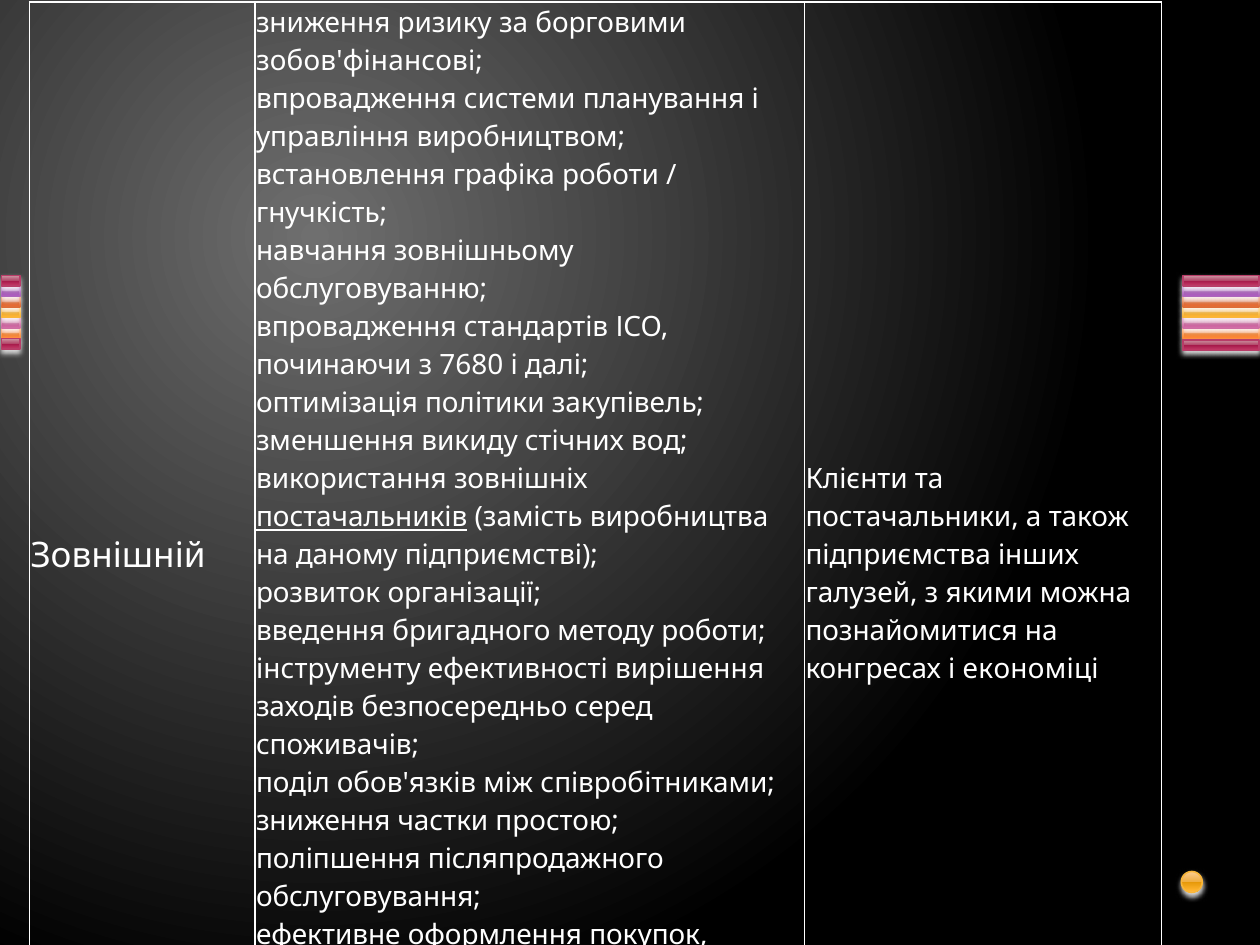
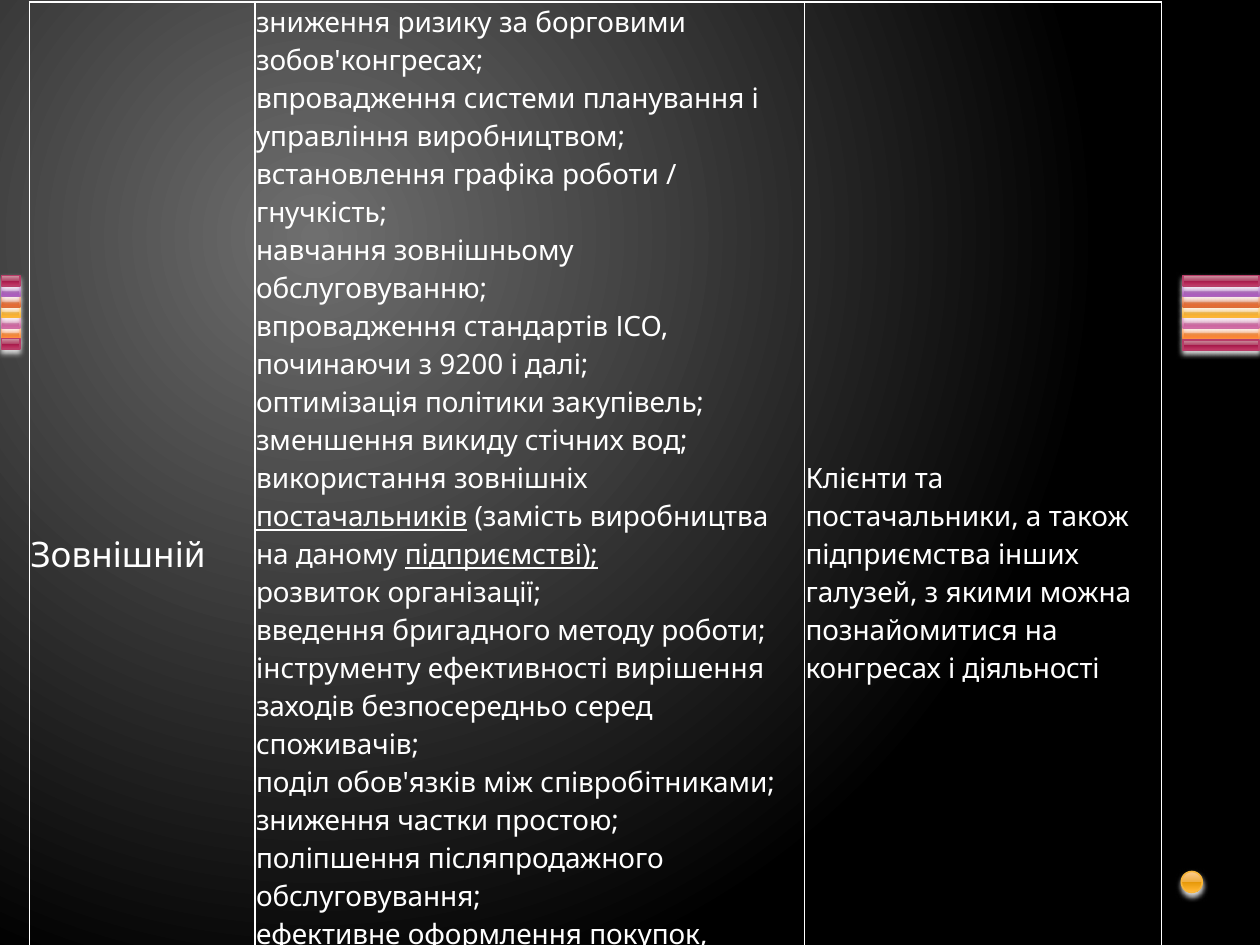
зобов'фінансові: зобов'фінансові -> зобов'конгресах (370, 62)
7680: 7680 -> 9200 (471, 366)
підприємстві underline: none -> present (501, 556)
економіці: економіці -> діяльності (1031, 670)
